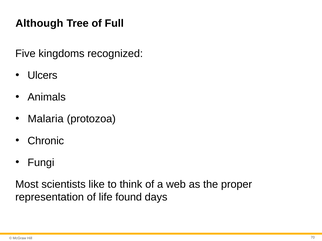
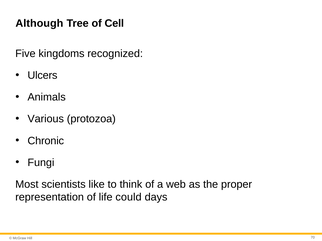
Full: Full -> Cell (114, 23)
Malaria: Malaria -> Various (46, 119)
found: found -> could (129, 198)
